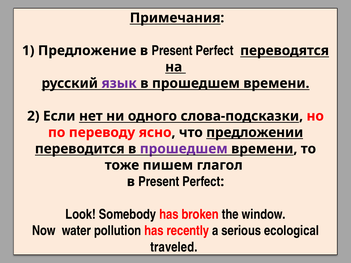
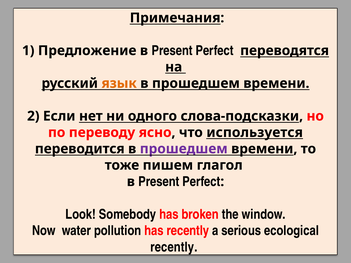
язык colour: purple -> orange (119, 83)
предложении: предложении -> используется (255, 133)
traveled: traveled -> recently (174, 247)
